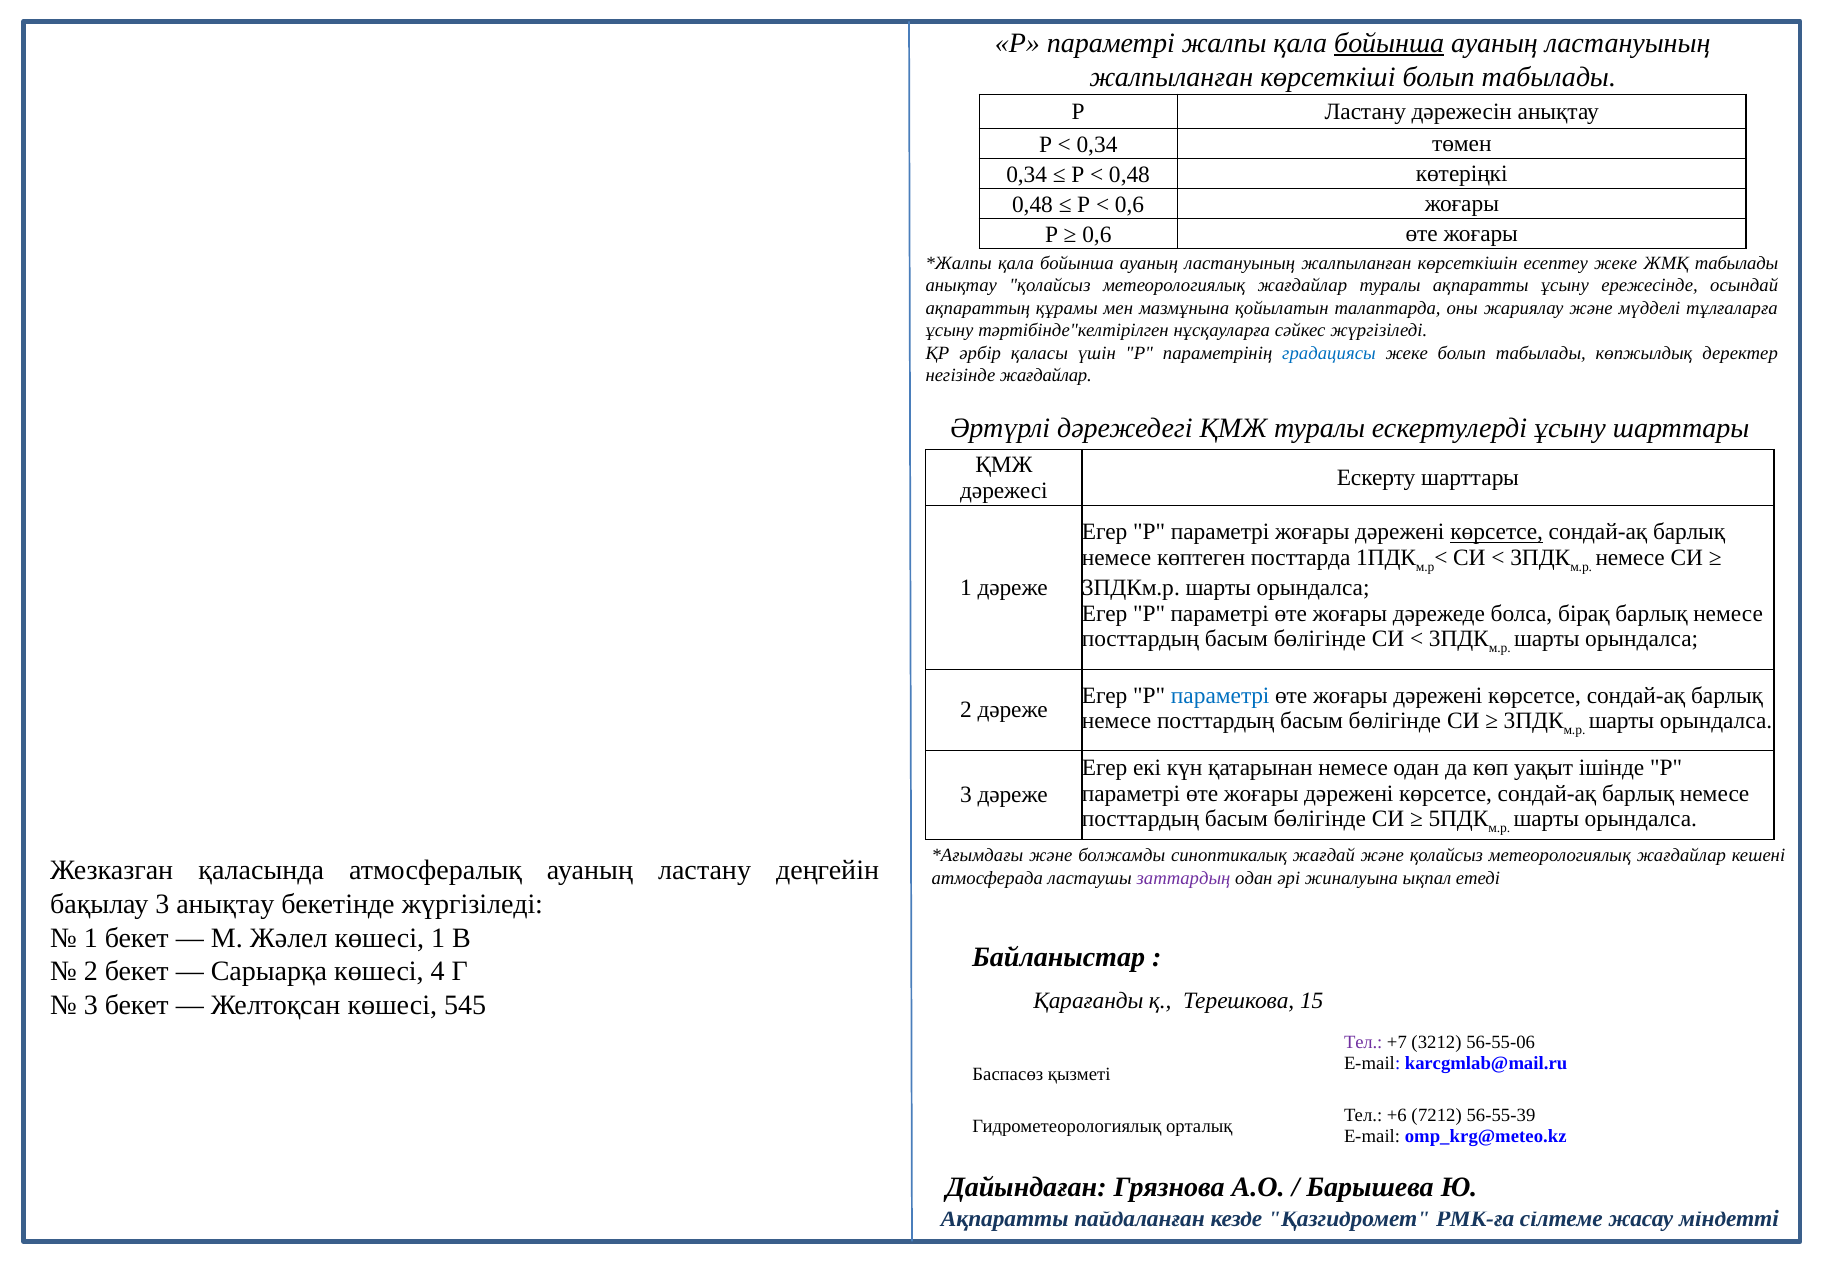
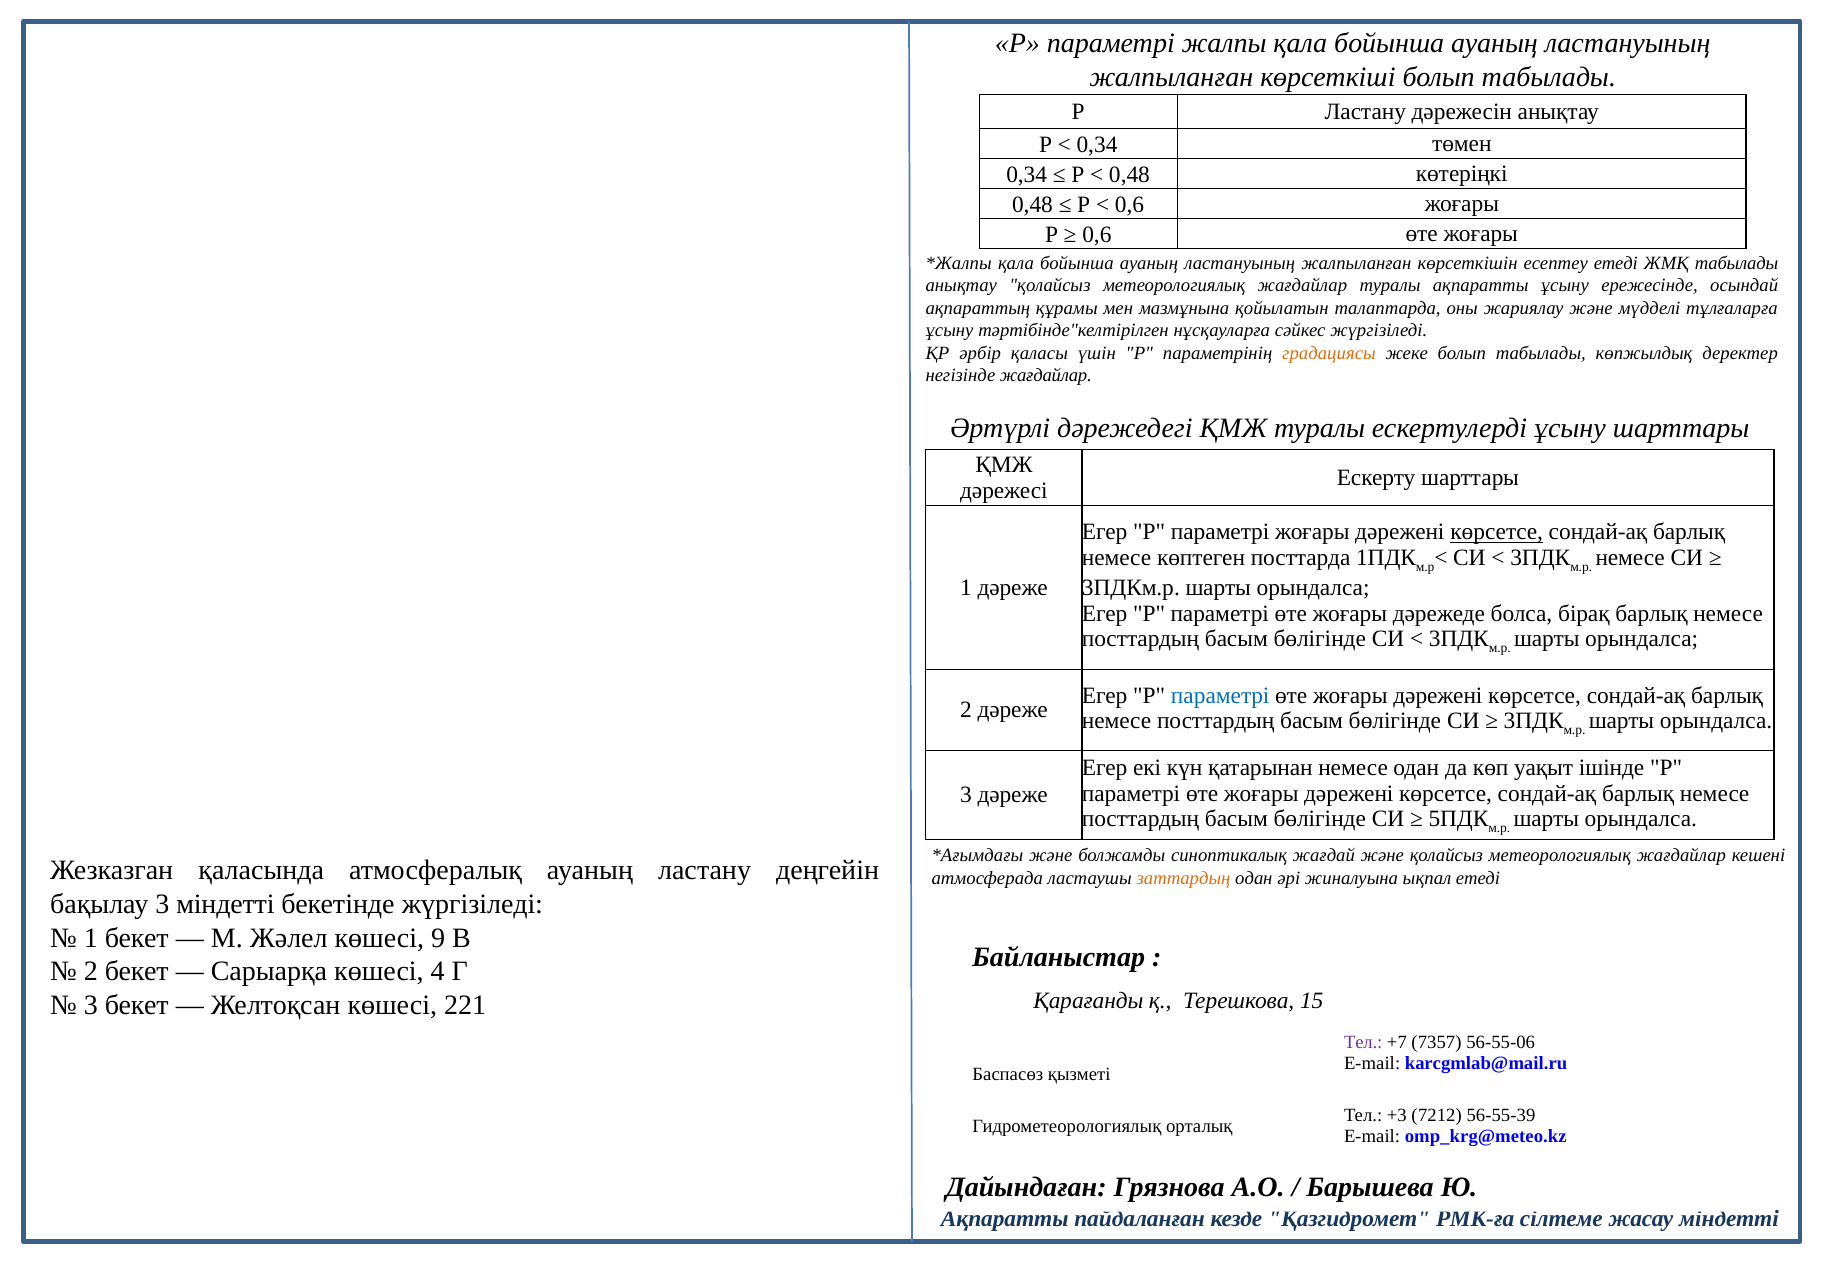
бойынша underline: present -> none (1389, 43)
есептеу жеке: жеке -> етеді (1616, 263)
градациясы colour: blue -> orange (1329, 353)
заттардың colour: purple -> orange (1184, 878)
3 анықтау: анықтау -> міндетті (225, 904)
көшесі 1: 1 -> 9 (438, 938)
545: 545 -> 221 (465, 1005)
3212: 3212 -> 7357 (1437, 1043)
+6: +6 -> +3 (1397, 1115)
